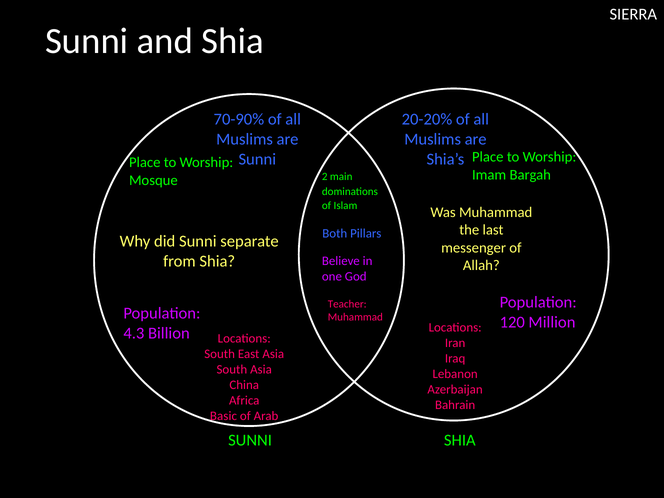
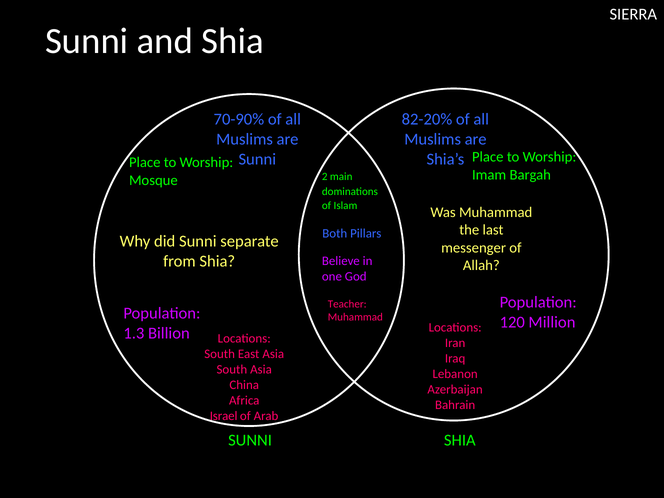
20-20%: 20-20% -> 82-20% (427, 120)
4.3: 4.3 -> 1.3 (134, 333)
Basic: Basic -> Israel (224, 416)
